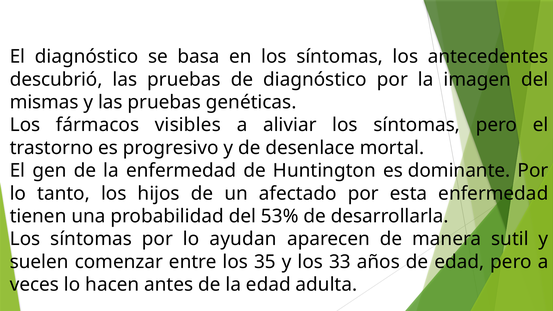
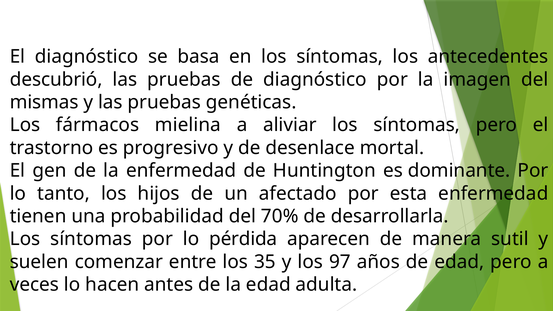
visibles: visibles -> mielina (188, 125)
53%: 53% -> 70% (280, 216)
ayudan: ayudan -> pérdida (243, 239)
33: 33 -> 97 (340, 262)
